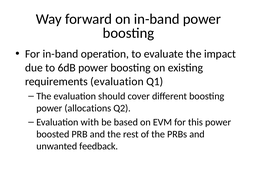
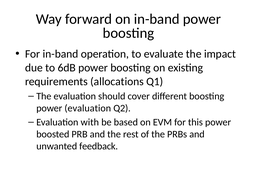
requirements evaluation: evaluation -> allocations (117, 81)
power allocations: allocations -> evaluation (88, 108)
